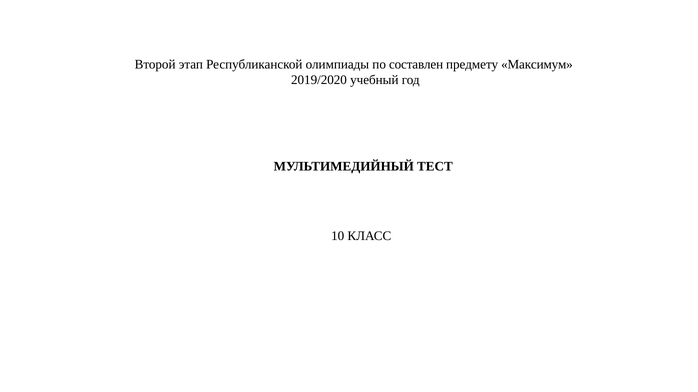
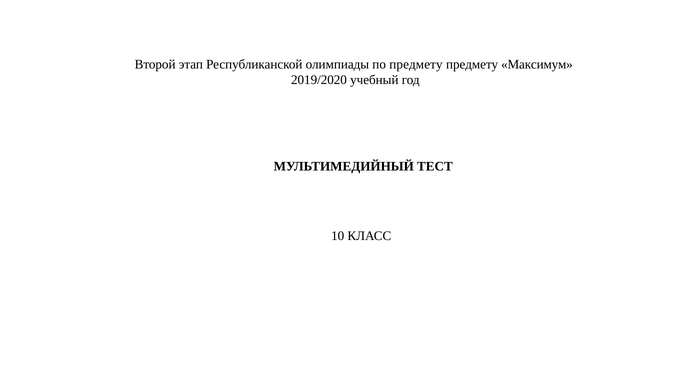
по составлен: составлен -> предмету (416, 64)
